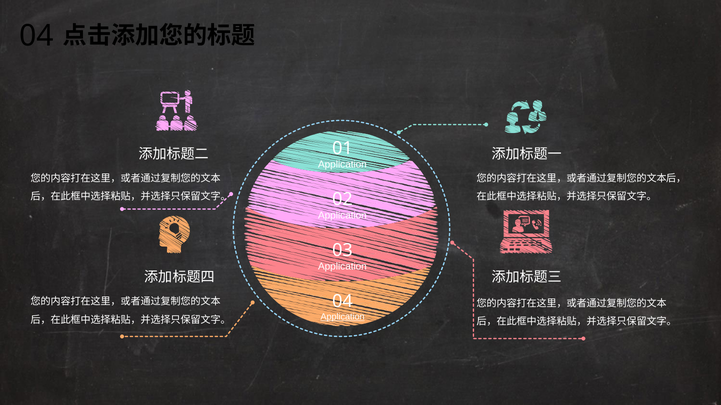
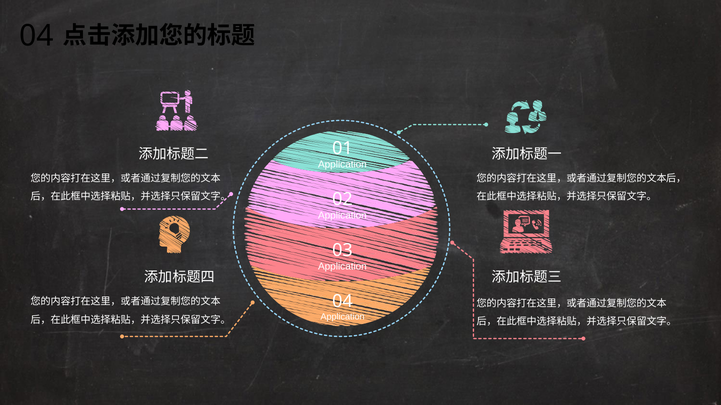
Application underline: present -> none (343, 317)
